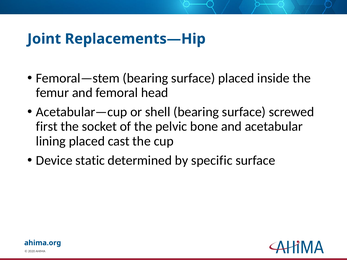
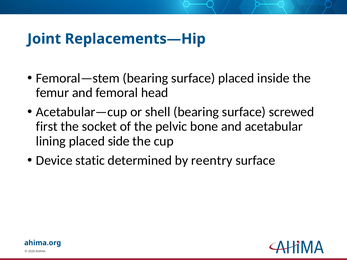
cast: cast -> side (119, 141)
specific: specific -> reentry (212, 161)
